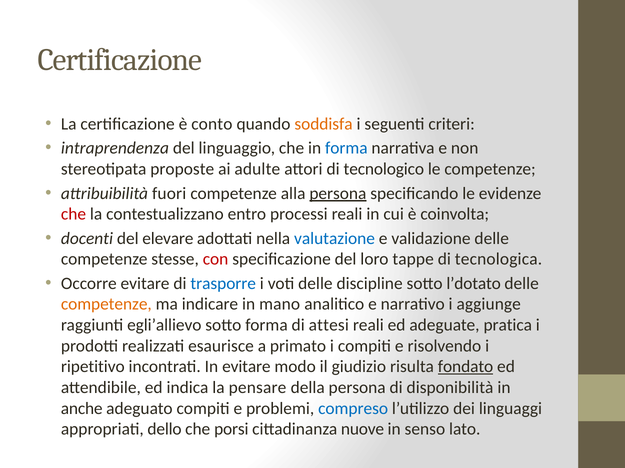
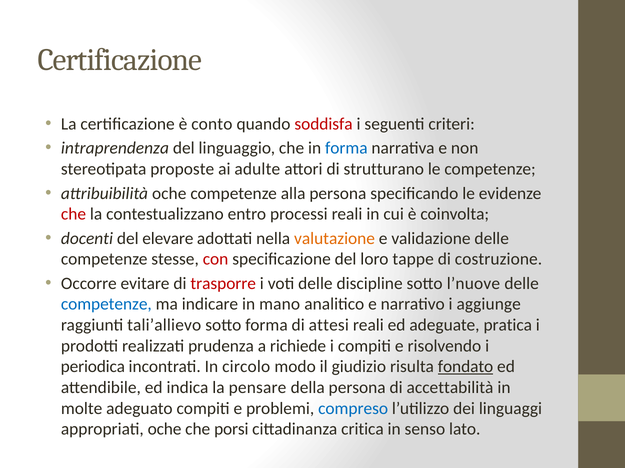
soddisfa colour: orange -> red (324, 124)
tecnologico: tecnologico -> strutturano (384, 169)
attribuibilità fuori: fuori -> oche (169, 194)
persona underline: present -> none (338, 194)
valutazione colour: blue -> orange (335, 239)
tecnologica: tecnologica -> costruzione (499, 260)
trasporre colour: blue -> red (223, 284)
l’dotato: l’dotato -> l’nuove (473, 284)
competenze colour: orange -> blue (106, 305)
egli’allievo: egli’allievo -> tali’allievo (164, 326)
esaurisce: esaurisce -> prudenza (221, 346)
primato: primato -> richiede (298, 346)
ripetitivo: ripetitivo -> periodica (93, 367)
In evitare: evitare -> circolo (246, 367)
disponibilità: disponibilità -> accettabilità (450, 388)
anche: anche -> molte (82, 409)
appropriati dello: dello -> oche (165, 430)
nuove: nuove -> critica (362, 430)
